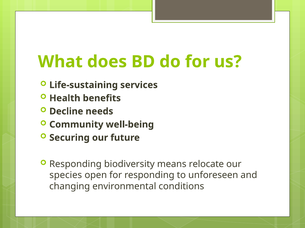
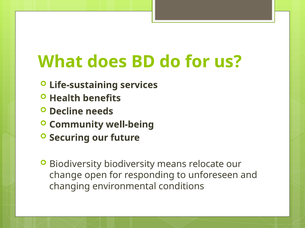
Responding: Responding -> Biodiversity (75, 165)
species: species -> change (66, 176)
